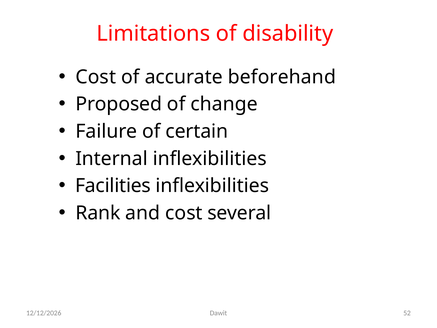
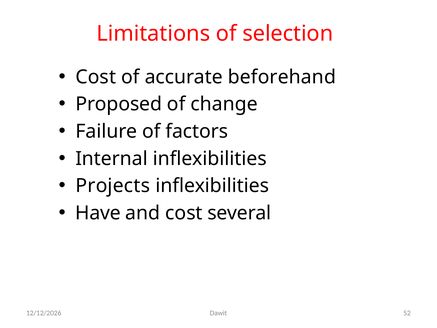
disability: disability -> selection (288, 34)
certain: certain -> factors (197, 131)
Facilities: Facilities -> Projects (113, 186)
Rank: Rank -> Have (98, 213)
